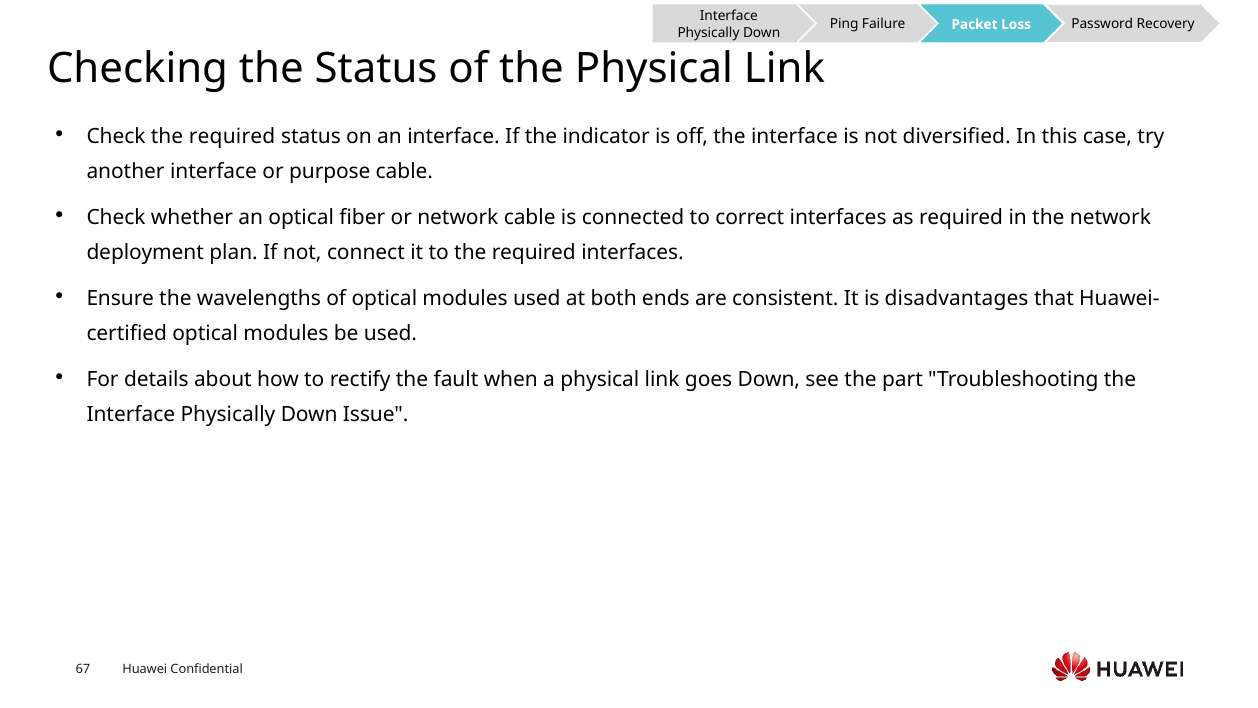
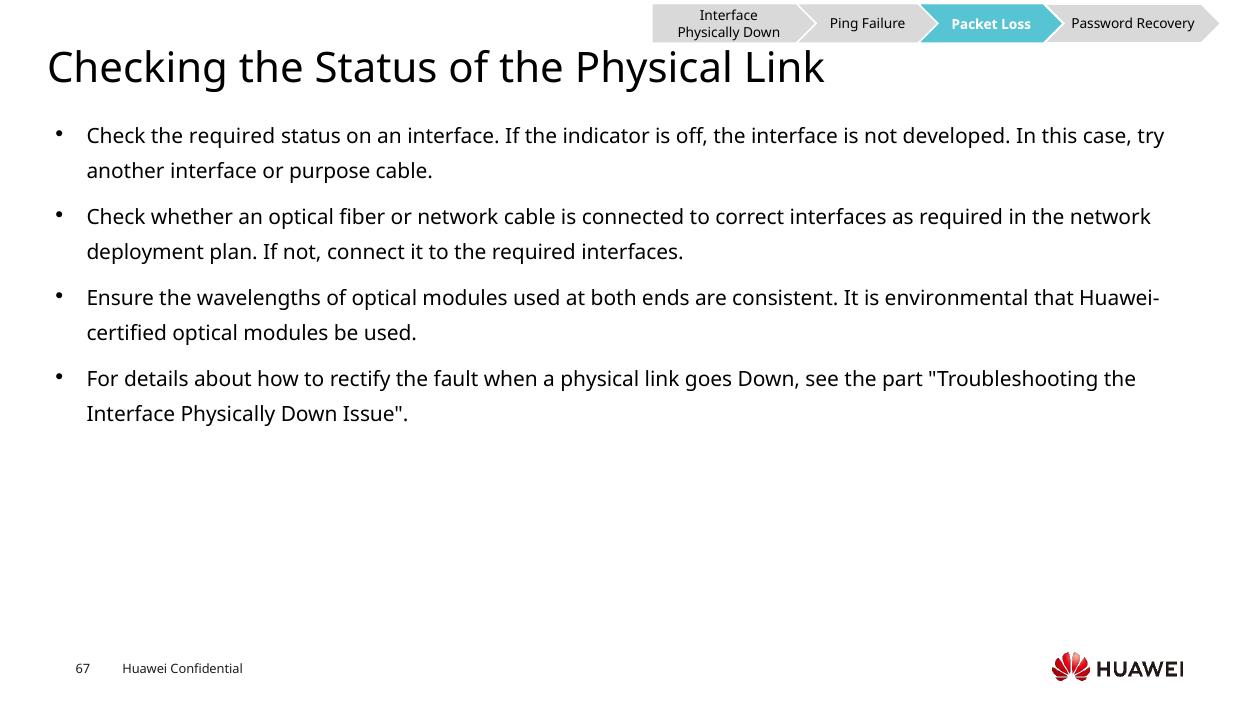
diversified: diversified -> developed (957, 137)
disadvantages: disadvantages -> environmental (957, 298)
